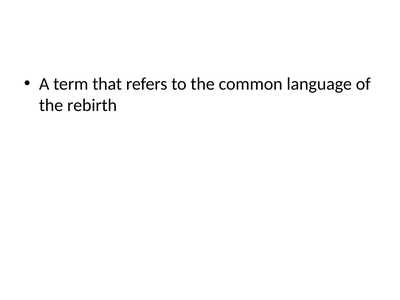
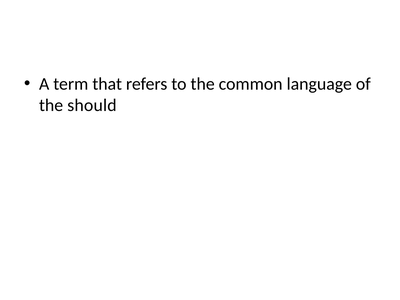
rebirth: rebirth -> should (92, 105)
